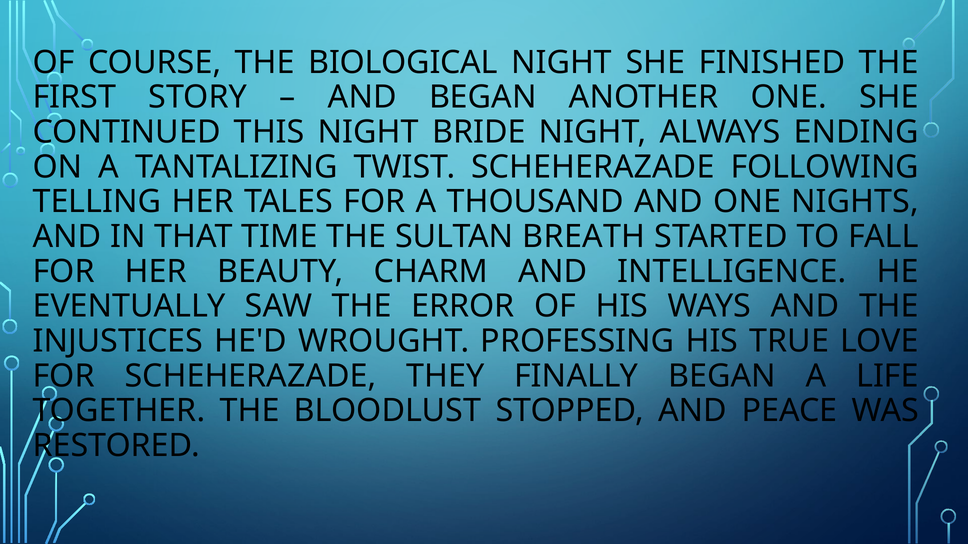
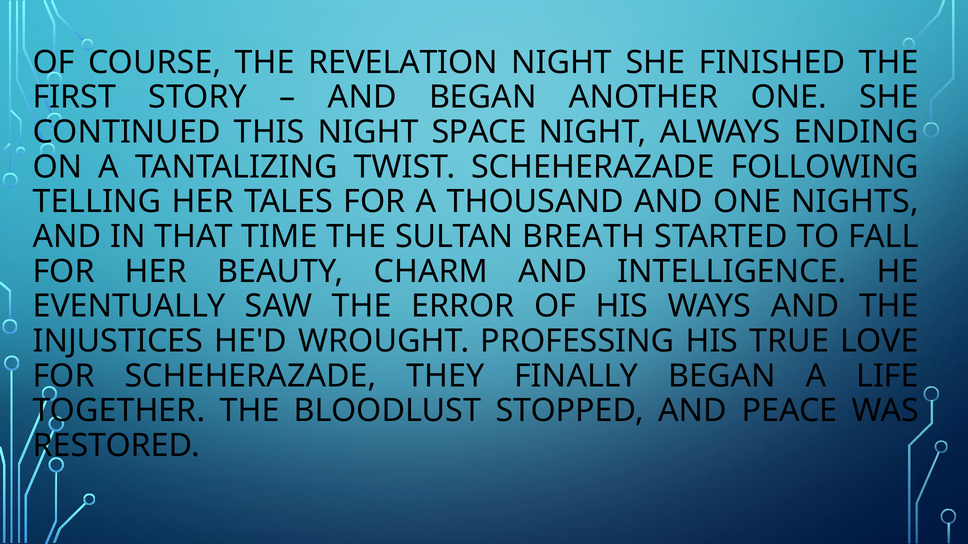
BIOLOGICAL: BIOLOGICAL -> REVELATION (403, 62)
BRIDE: BRIDE -> SPACE (479, 132)
